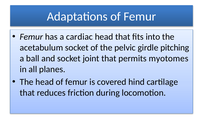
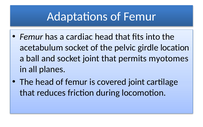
pitching: pitching -> location (175, 48)
covered hind: hind -> joint (137, 82)
